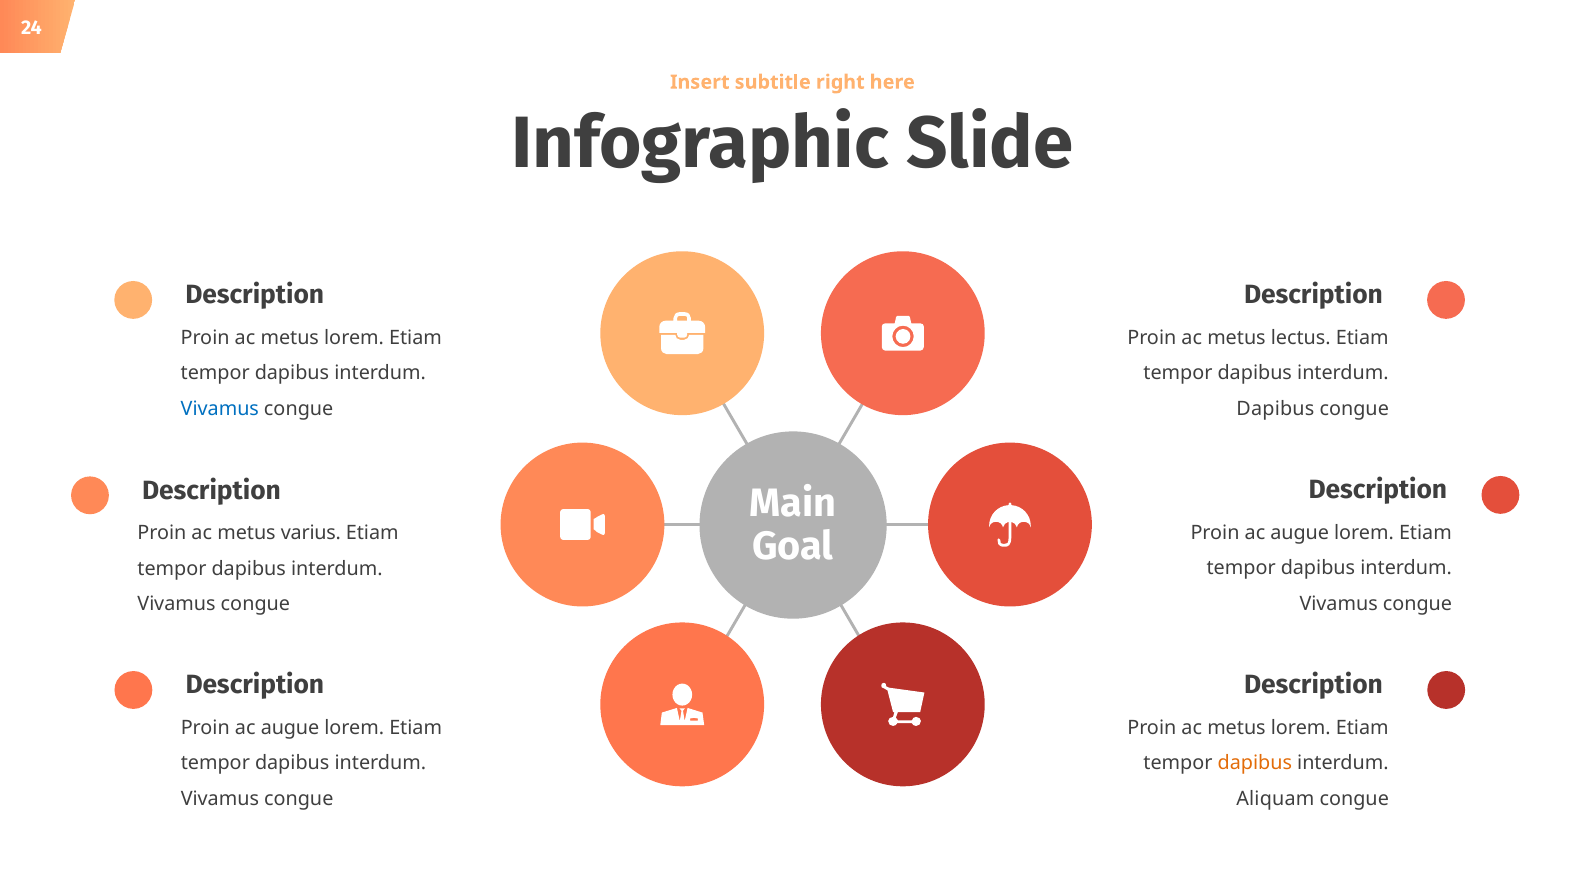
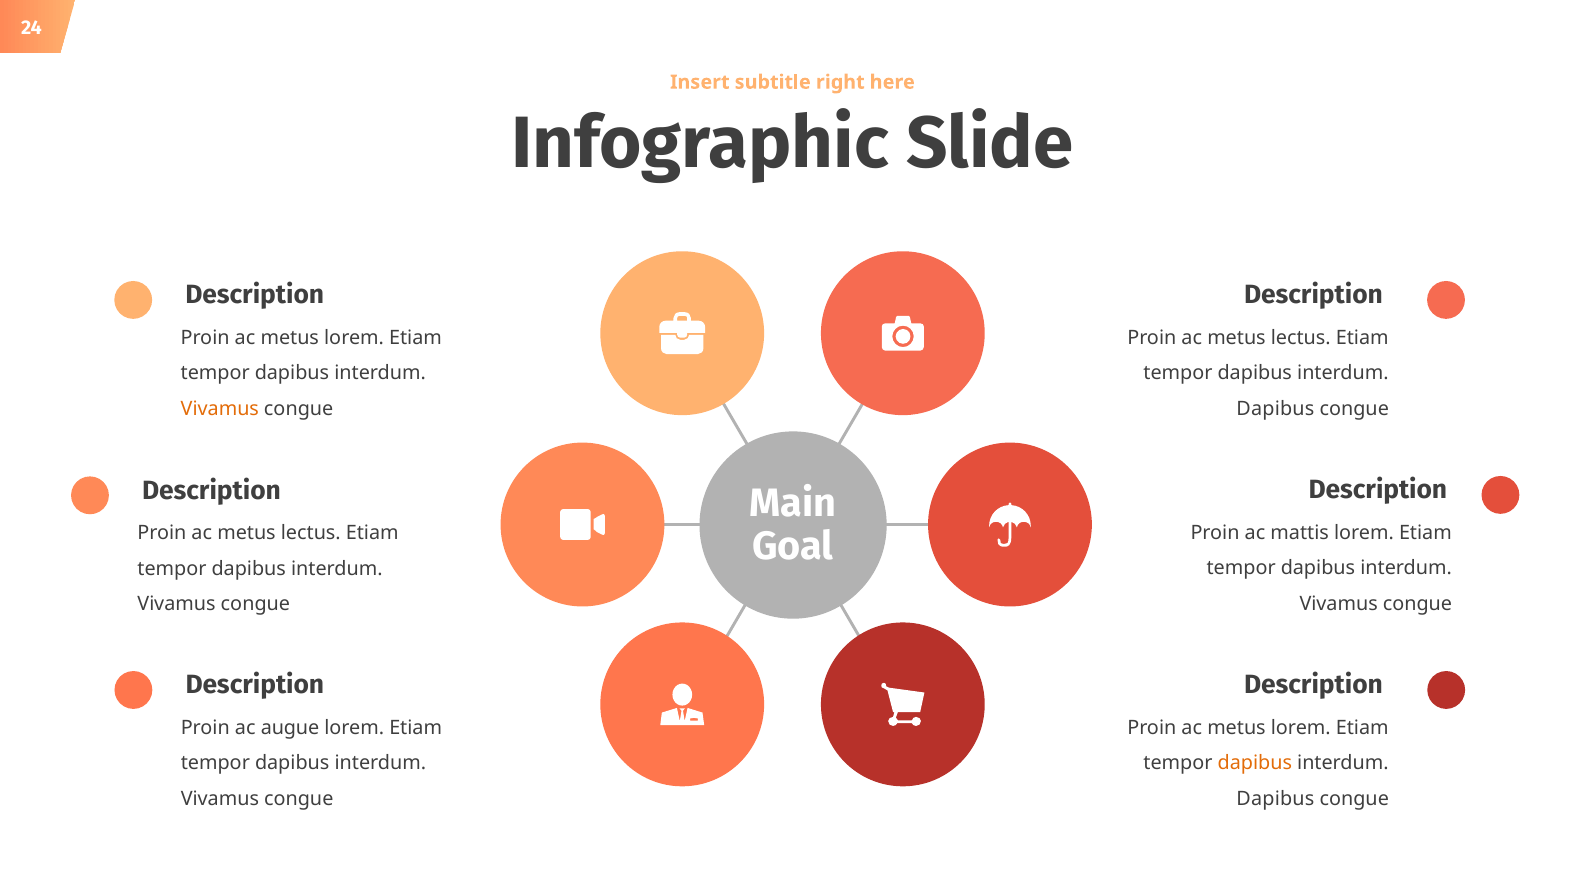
Vivamus colour: blue -> orange (220, 409)
augue: augue -> mattis (1300, 532)
varius: varius -> lectus (311, 533)
Aliquam: Aliquam -> Dapibus (1275, 799)
